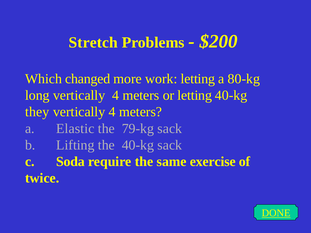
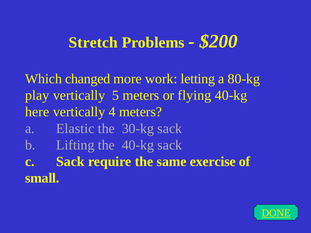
long: long -> play (37, 95)
4: 4 -> 5 (116, 95)
or letting: letting -> flying (195, 95)
they: they -> here (37, 112)
79-kg: 79-kg -> 30-kg (138, 129)
c Soda: Soda -> Sack (70, 162)
twice: twice -> small (42, 178)
